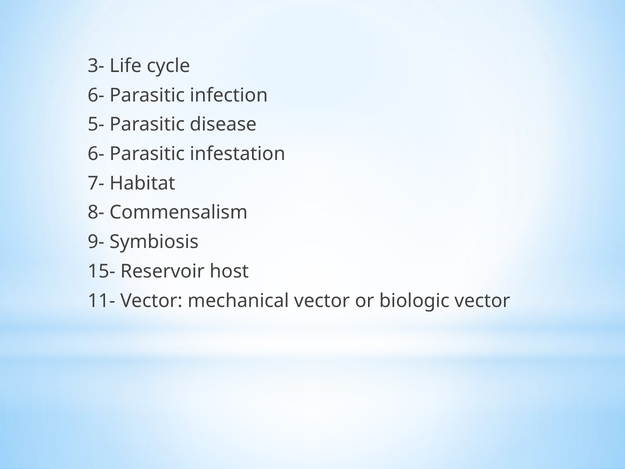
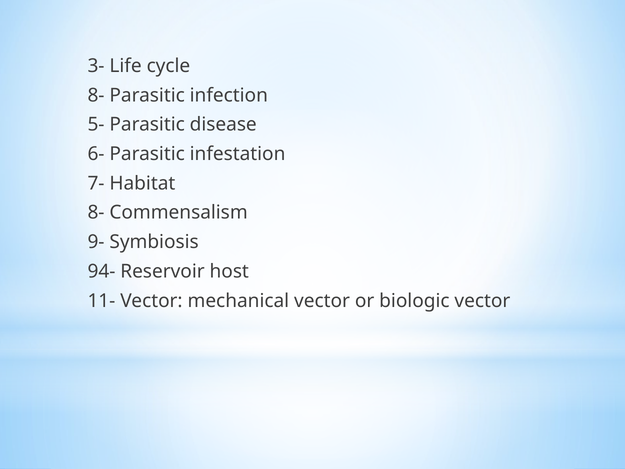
6-: 6- -> 8- (96, 95)
15-: 15- -> 94- (101, 271)
